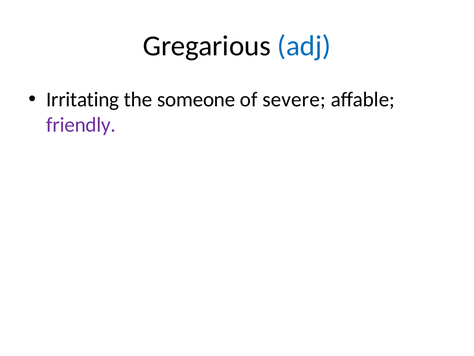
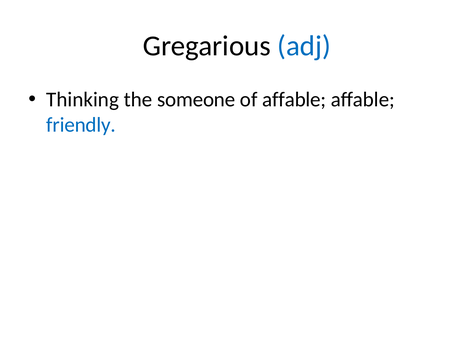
Irritating: Irritating -> Thinking (83, 99)
of severe: severe -> affable (294, 99)
friendly colour: purple -> blue (81, 125)
